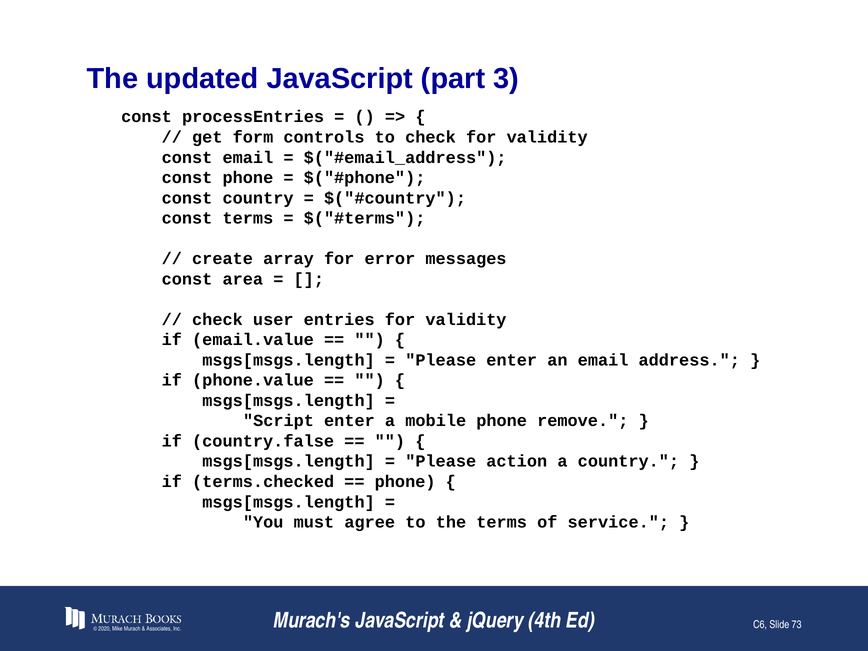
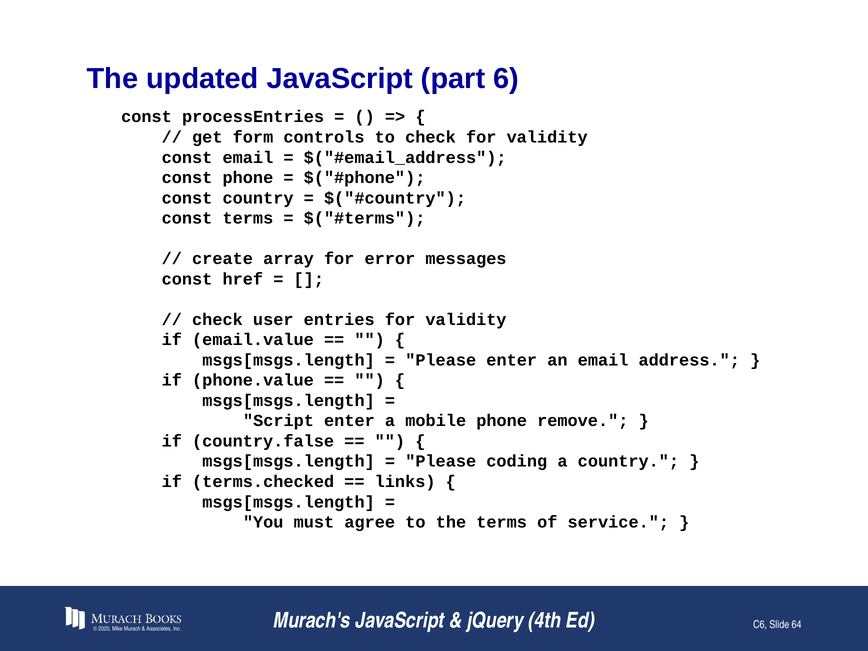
3: 3 -> 6 (506, 79)
area: area -> href (243, 279)
action: action -> coding (517, 461)
phone: phone -> links (405, 482)
73: 73 -> 64 (797, 625)
